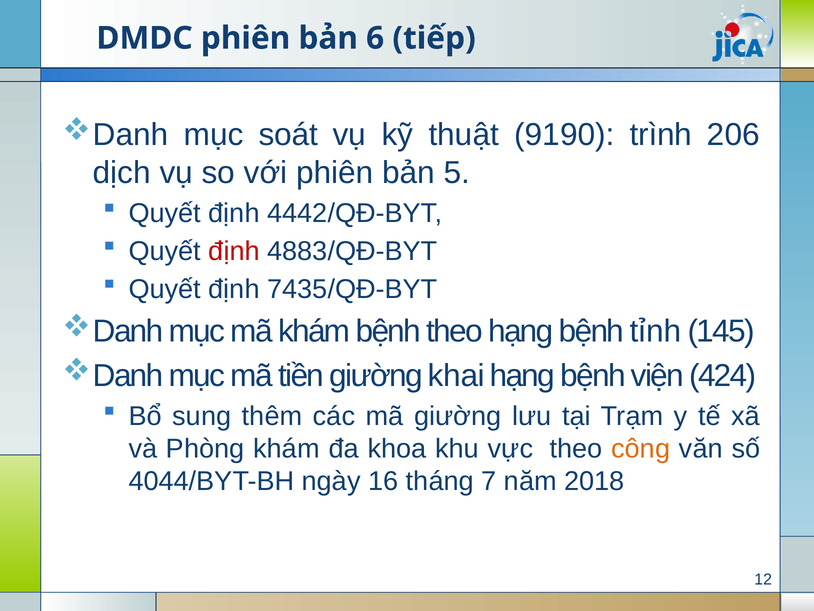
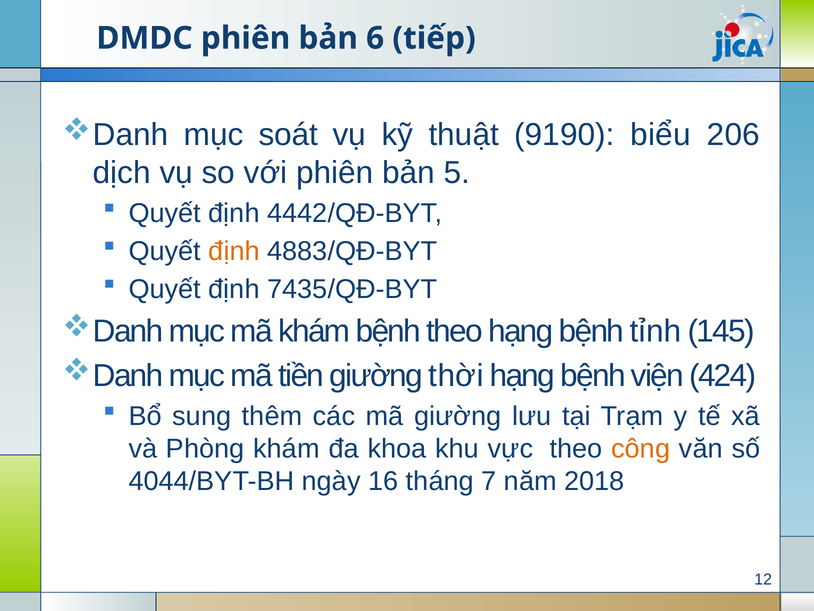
trình: trình -> biểu (661, 135)
định colour: red -> orange (234, 251)
khai: khai -> thời (456, 375)
